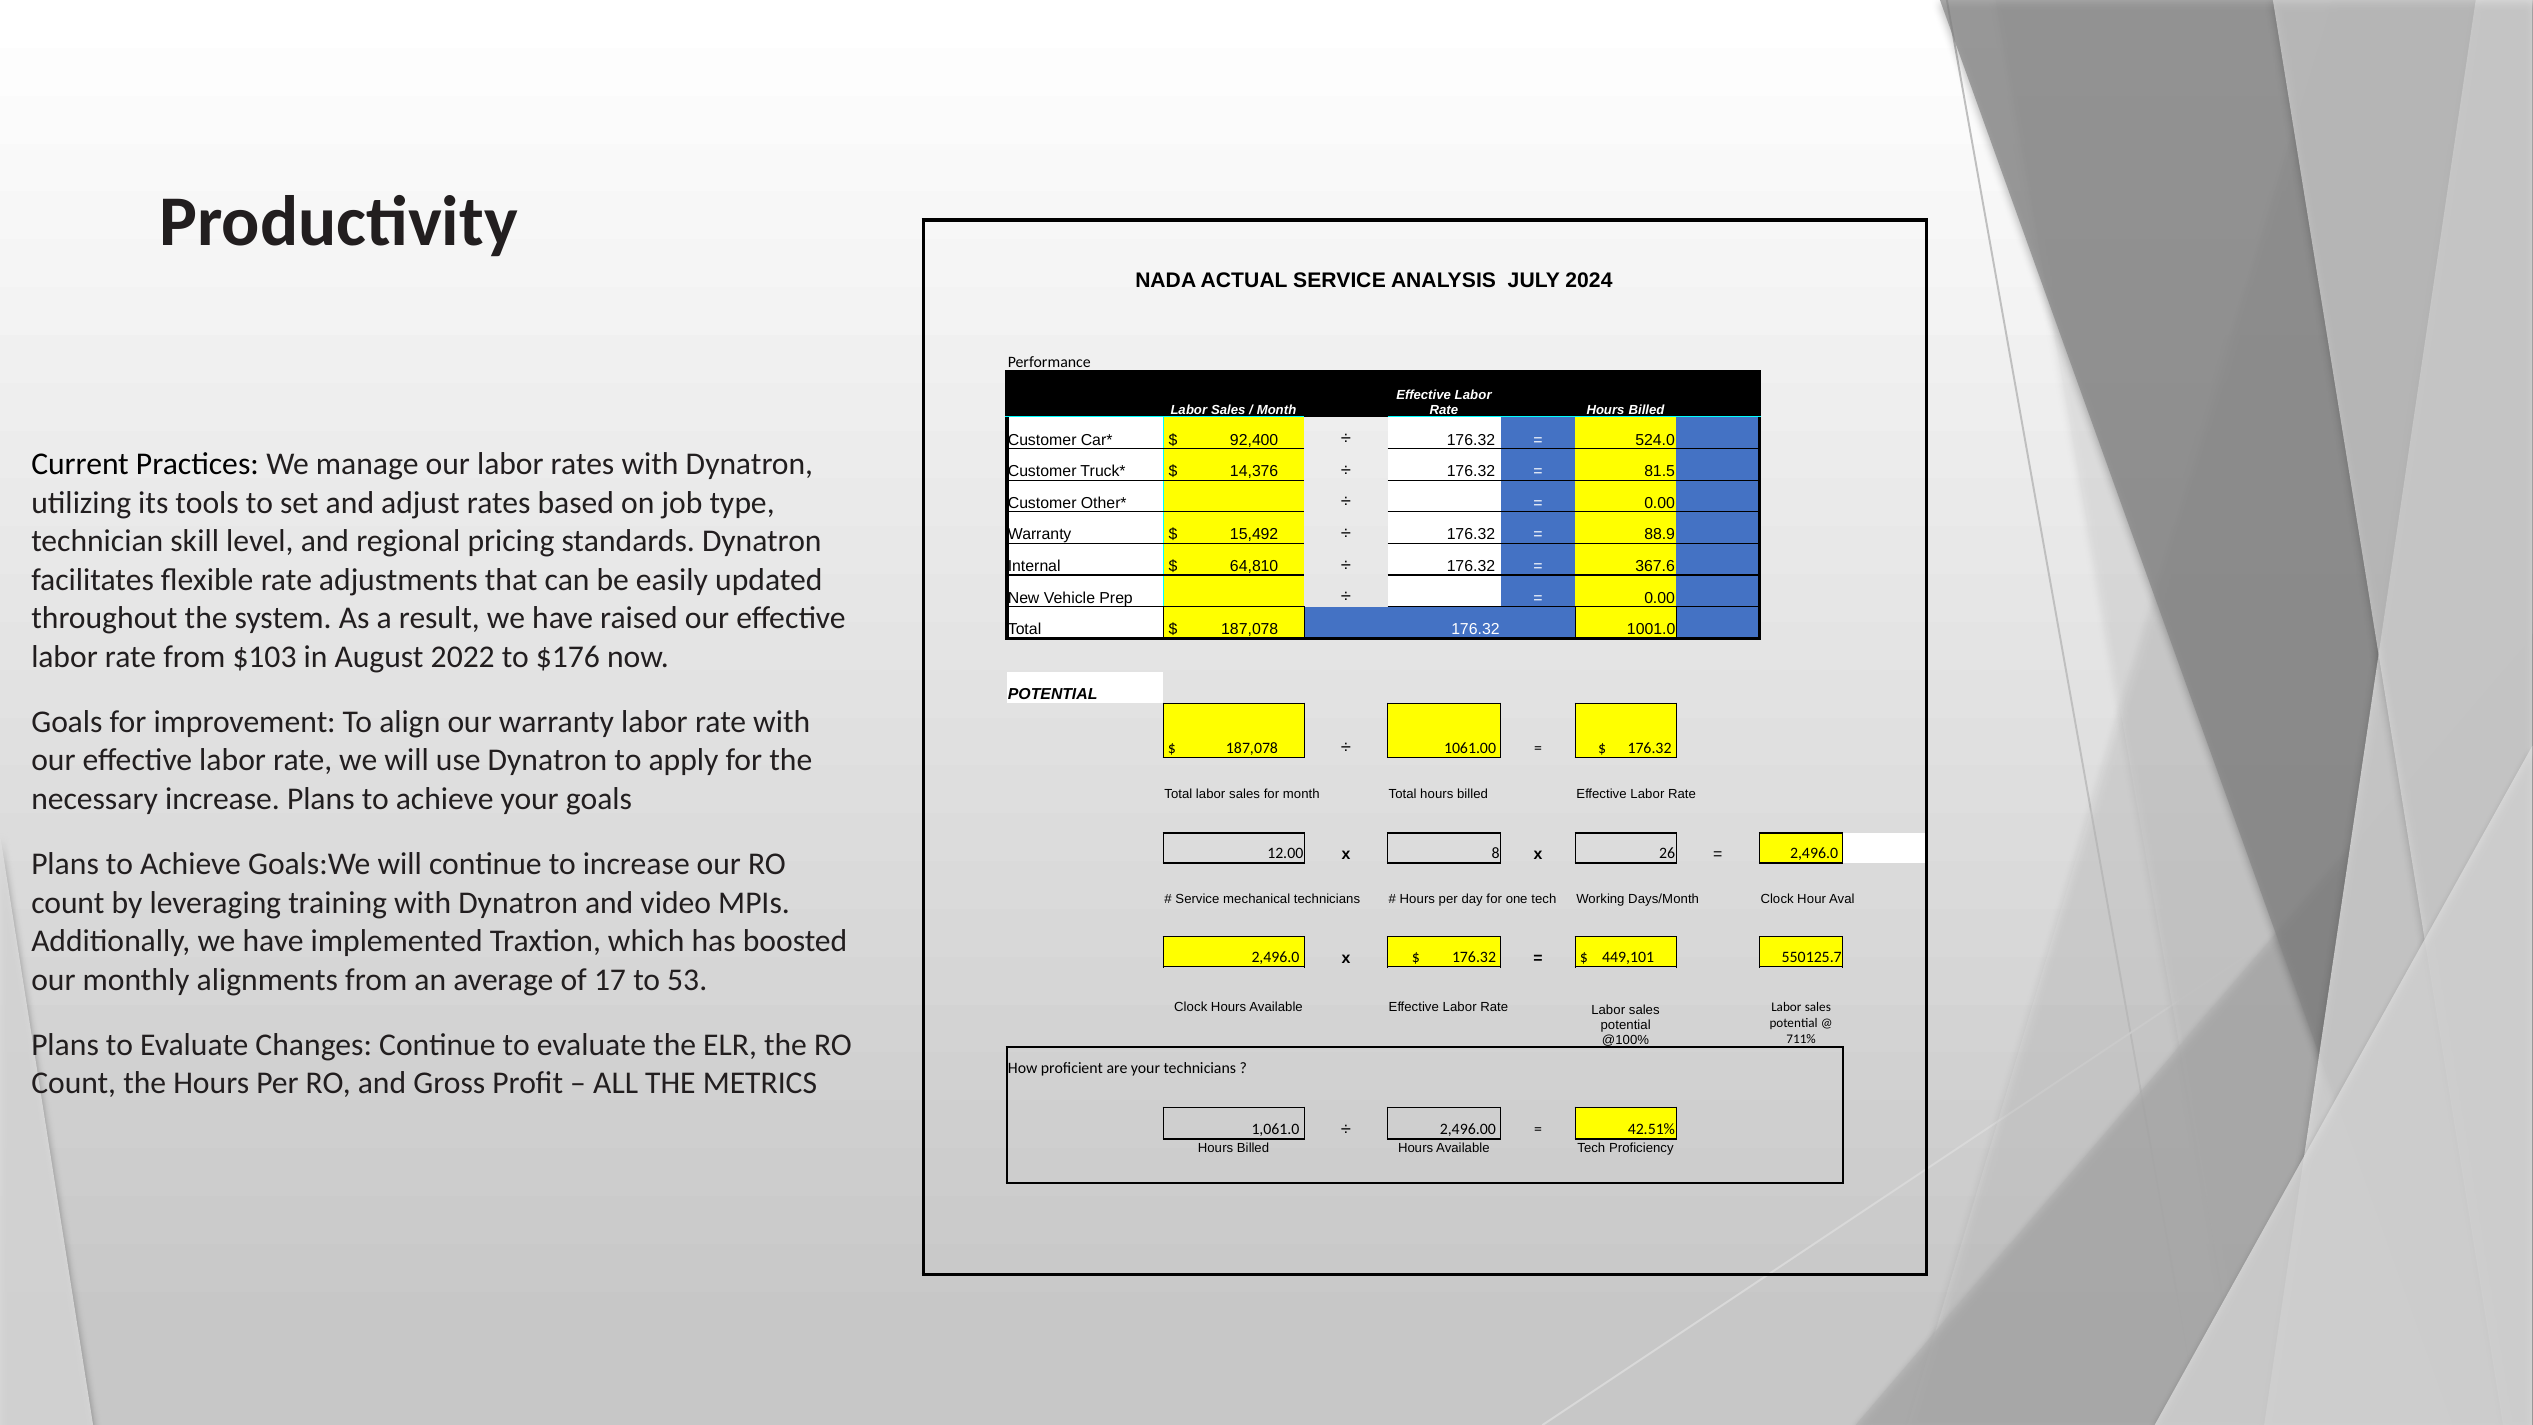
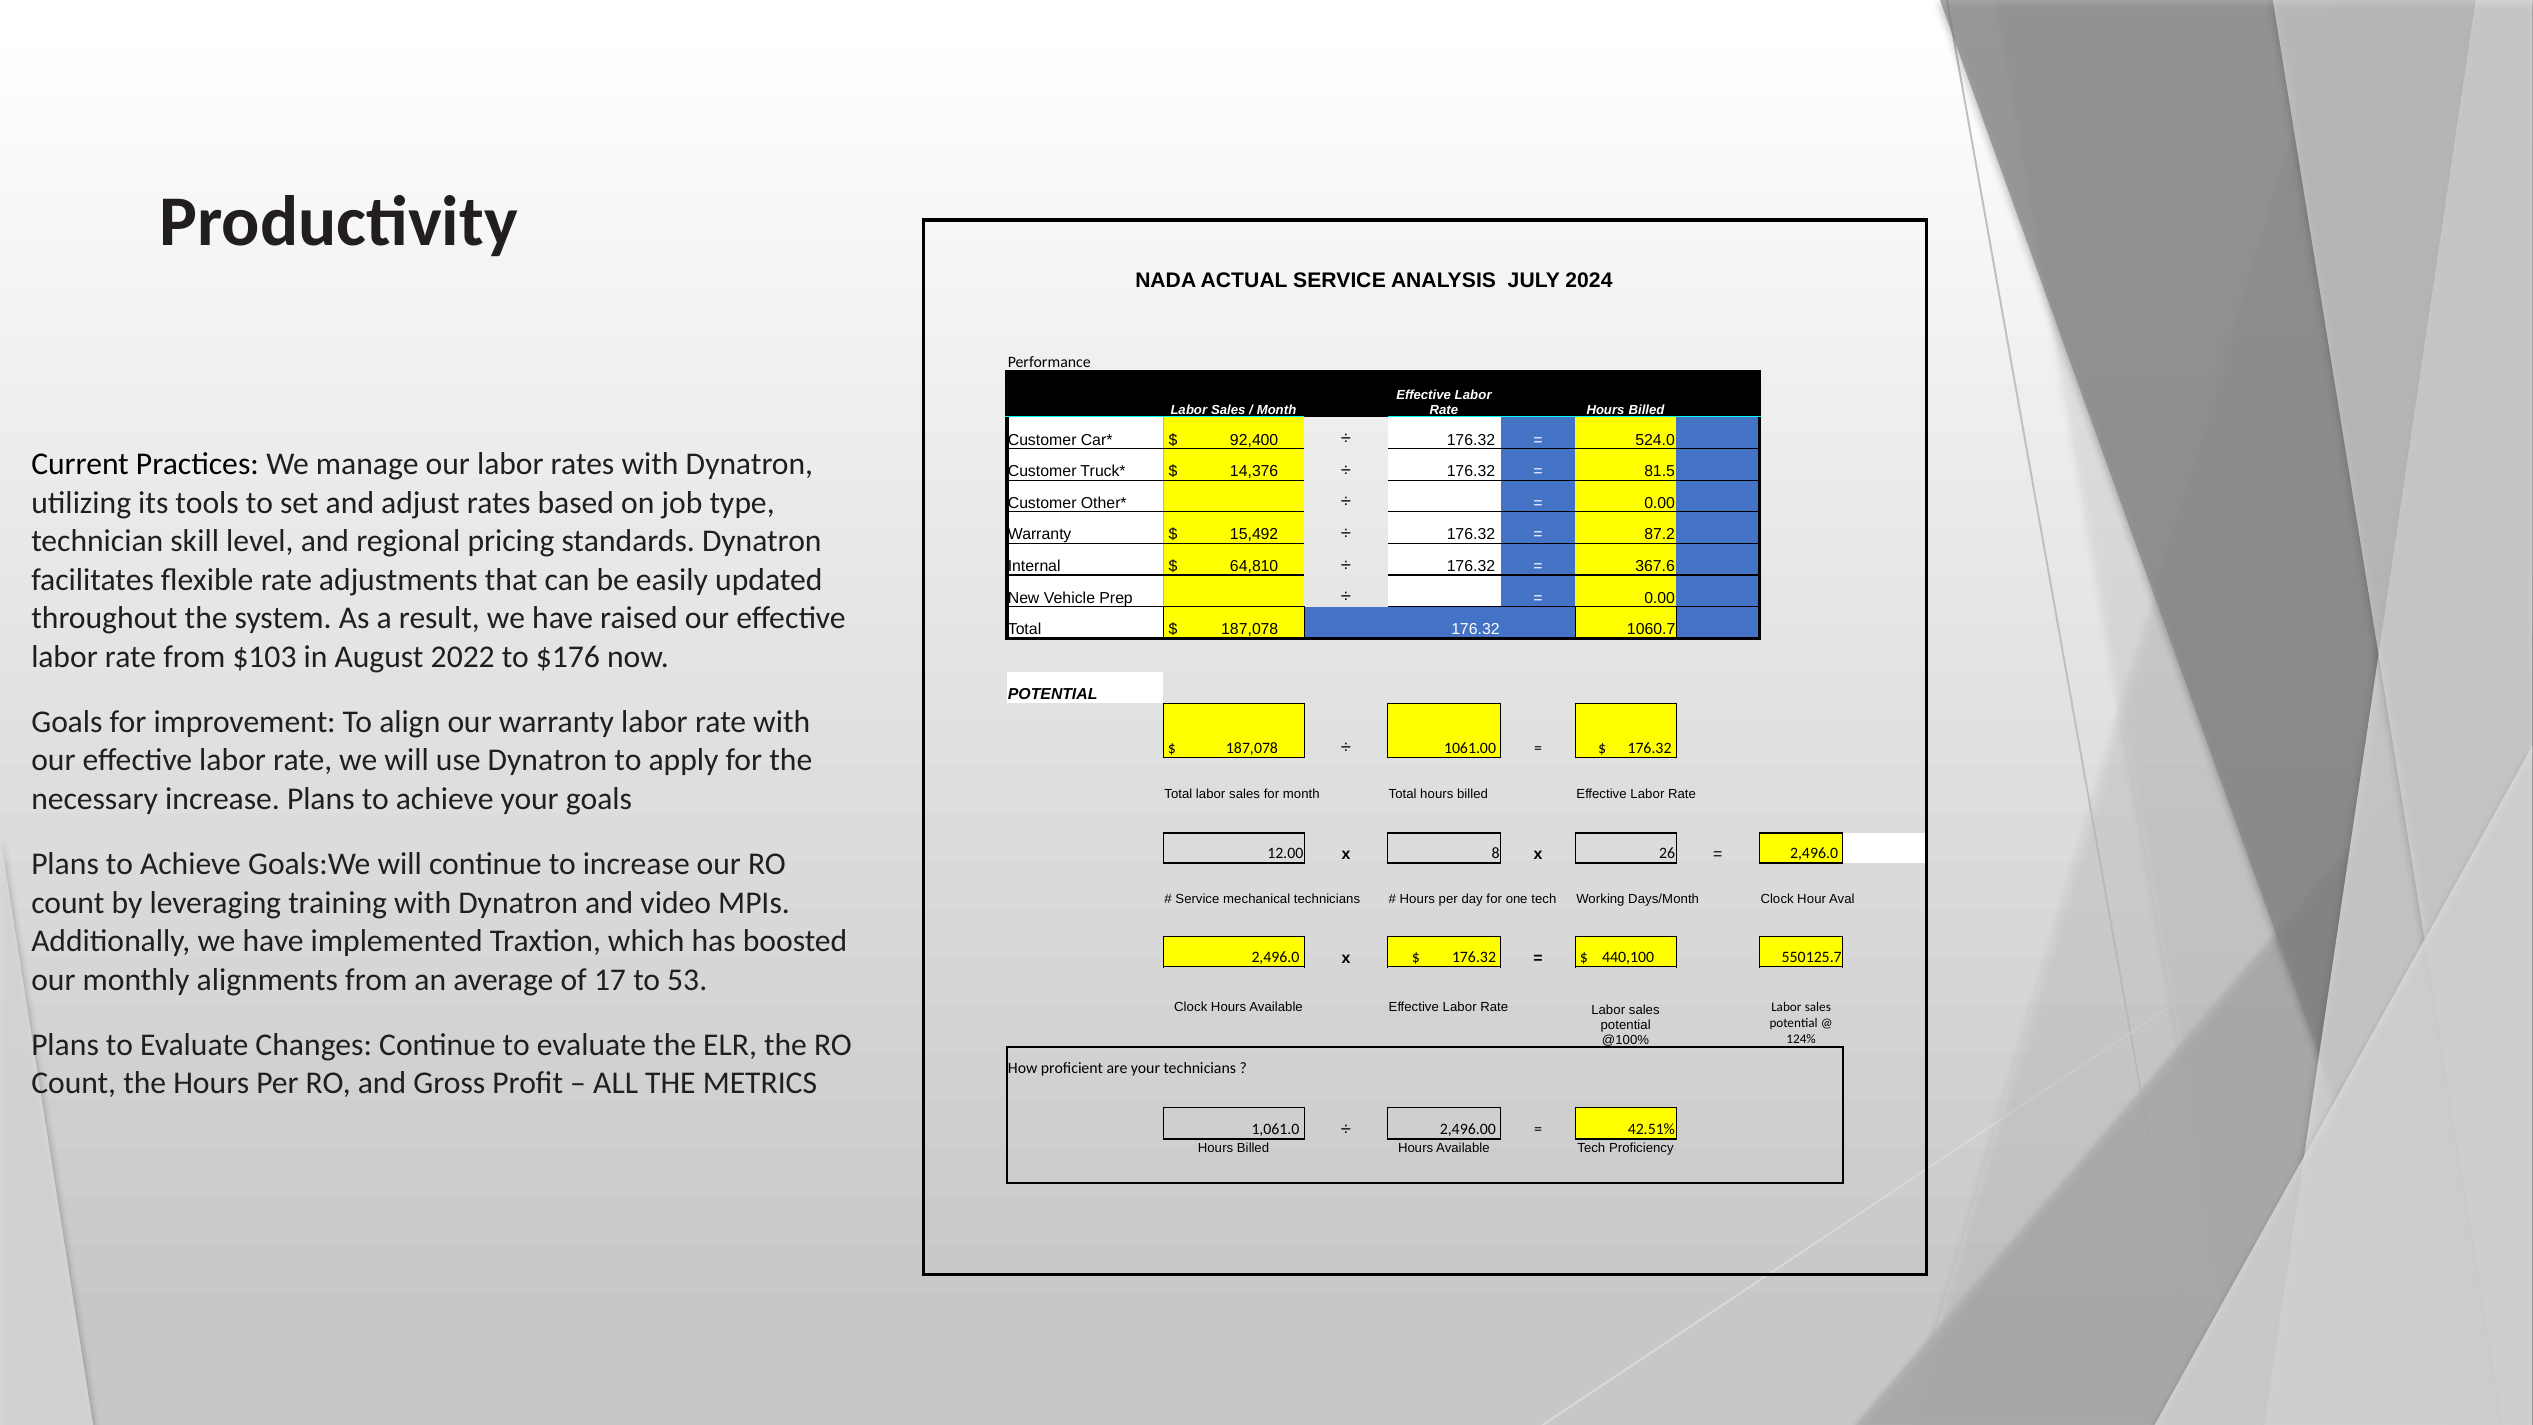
88.9: 88.9 -> 87.2 (1660, 535)
1001.0: 1001.0 -> 1060.7 (1651, 630)
449,101: 449,101 -> 440,100 (1628, 957)
711%: 711% -> 124% (1801, 1039)
